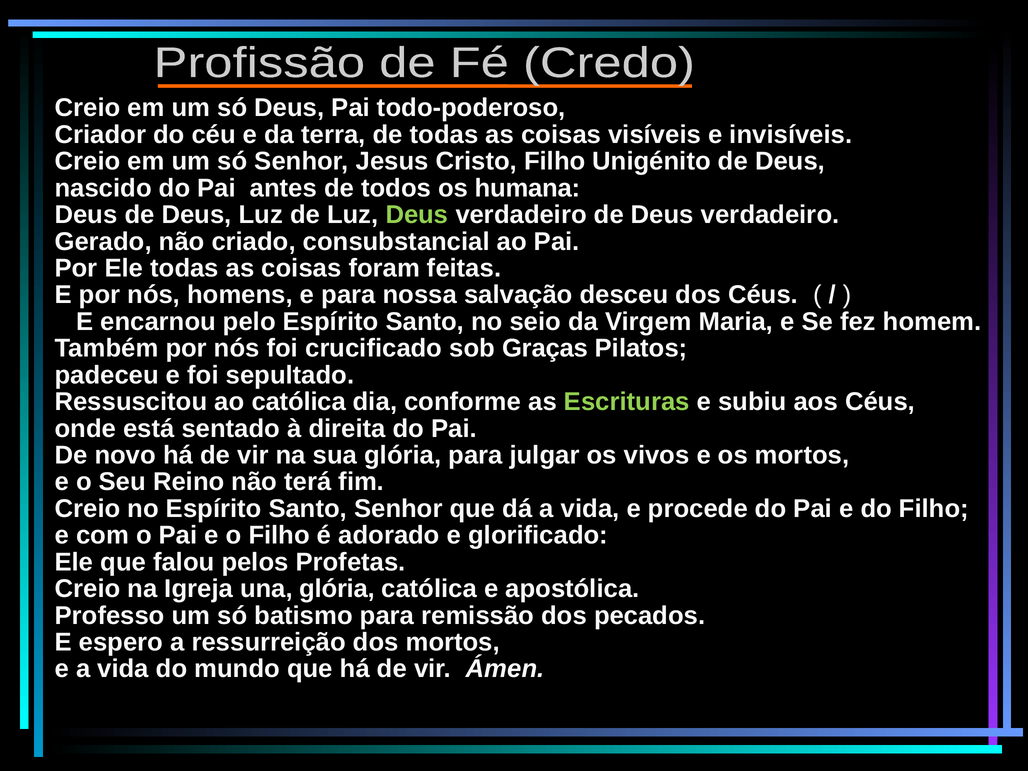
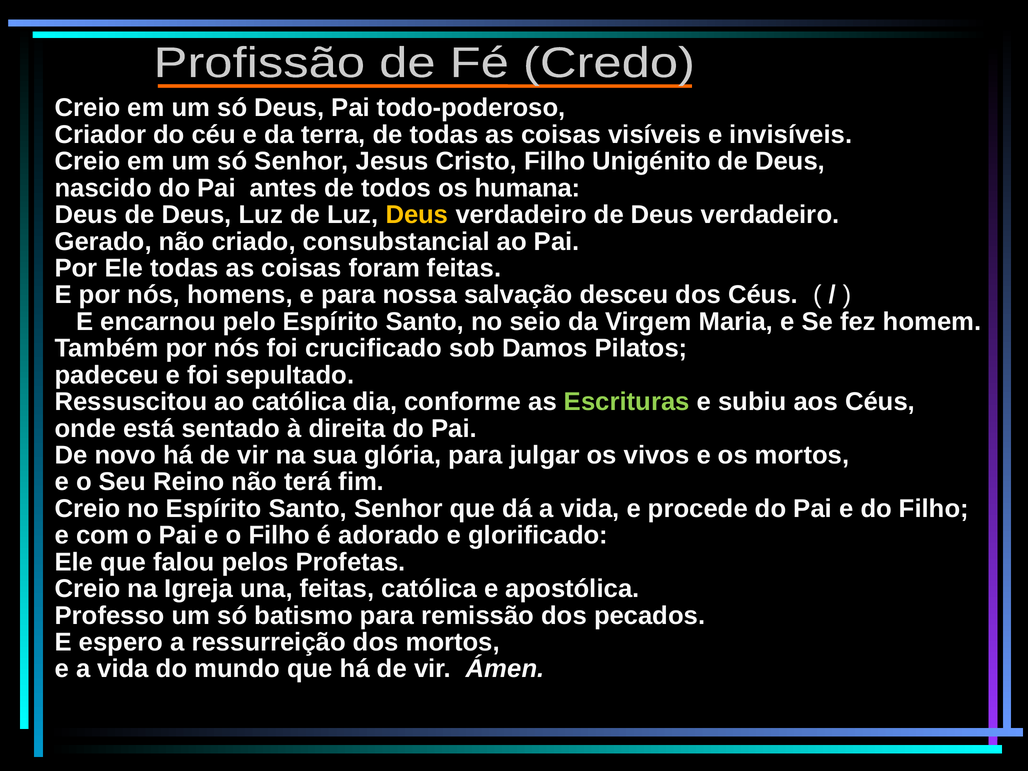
Deus colour: light green -> yellow (417, 215)
Graças: Graças -> Damos (545, 348)
una glória: glória -> feitas (337, 589)
